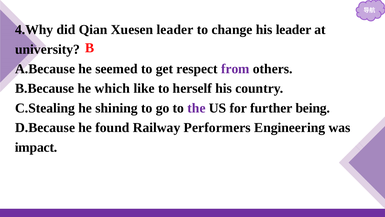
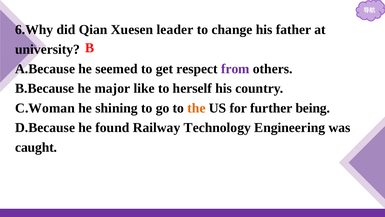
4.Why: 4.Why -> 6.Why (34, 30)
his leader: leader -> father (293, 30)
which: which -> major (112, 88)
C.Stealing: C.Stealing -> C.Woman (45, 108)
the colour: purple -> orange (196, 108)
Performers: Performers -> Technology (217, 127)
impact: impact -> caught (36, 147)
